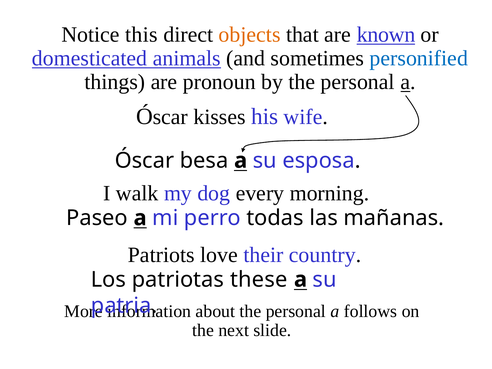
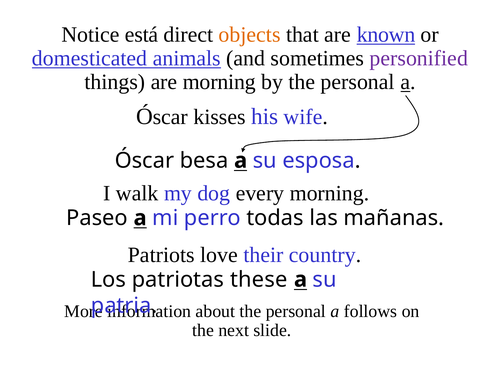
this: this -> está (142, 35)
personified colour: blue -> purple (419, 58)
are pronoun: pronoun -> morning (219, 82)
